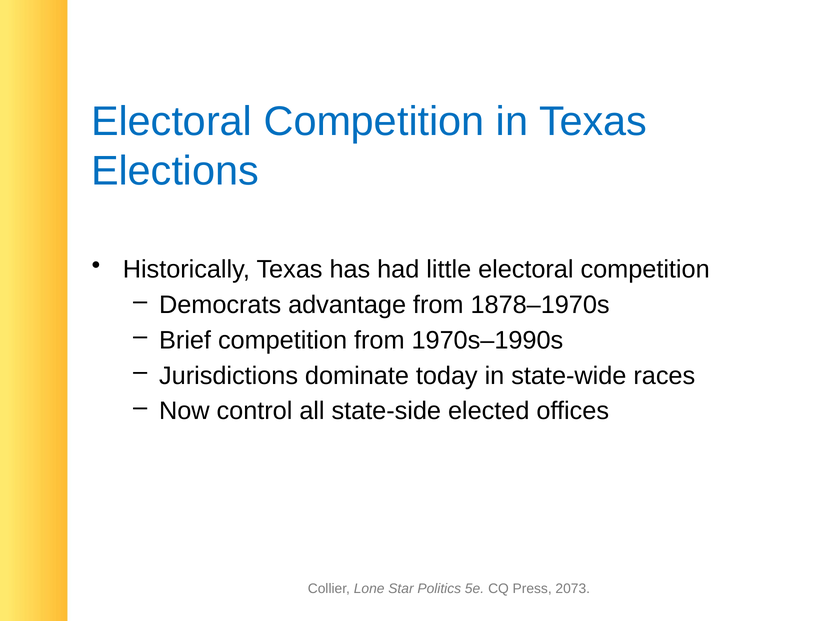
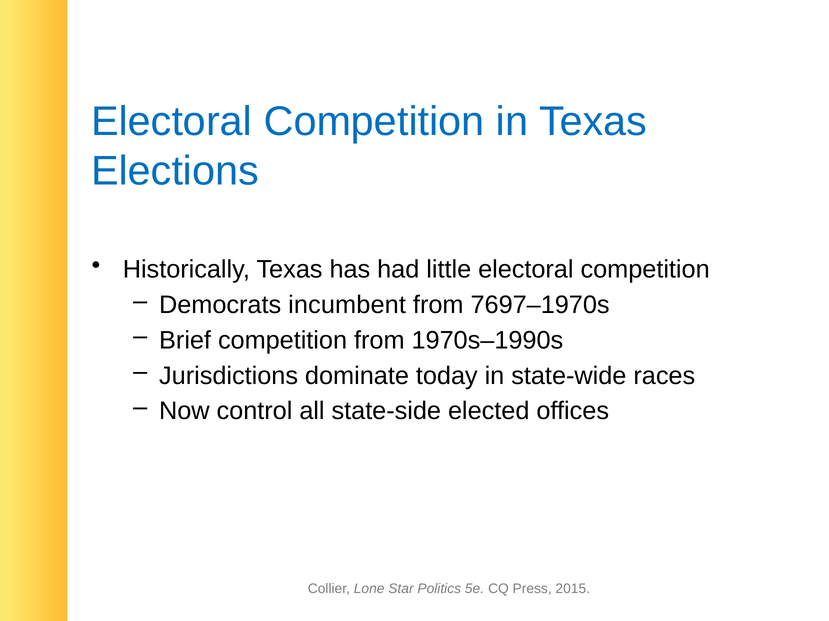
advantage: advantage -> incumbent (347, 305)
1878–1970s: 1878–1970s -> 7697–1970s (540, 305)
2073: 2073 -> 2015 (573, 589)
